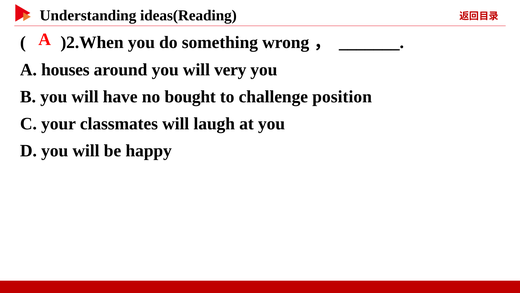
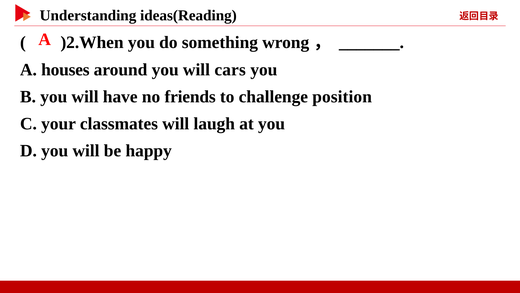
very: very -> cars (230, 70)
bought: bought -> friends (190, 97)
